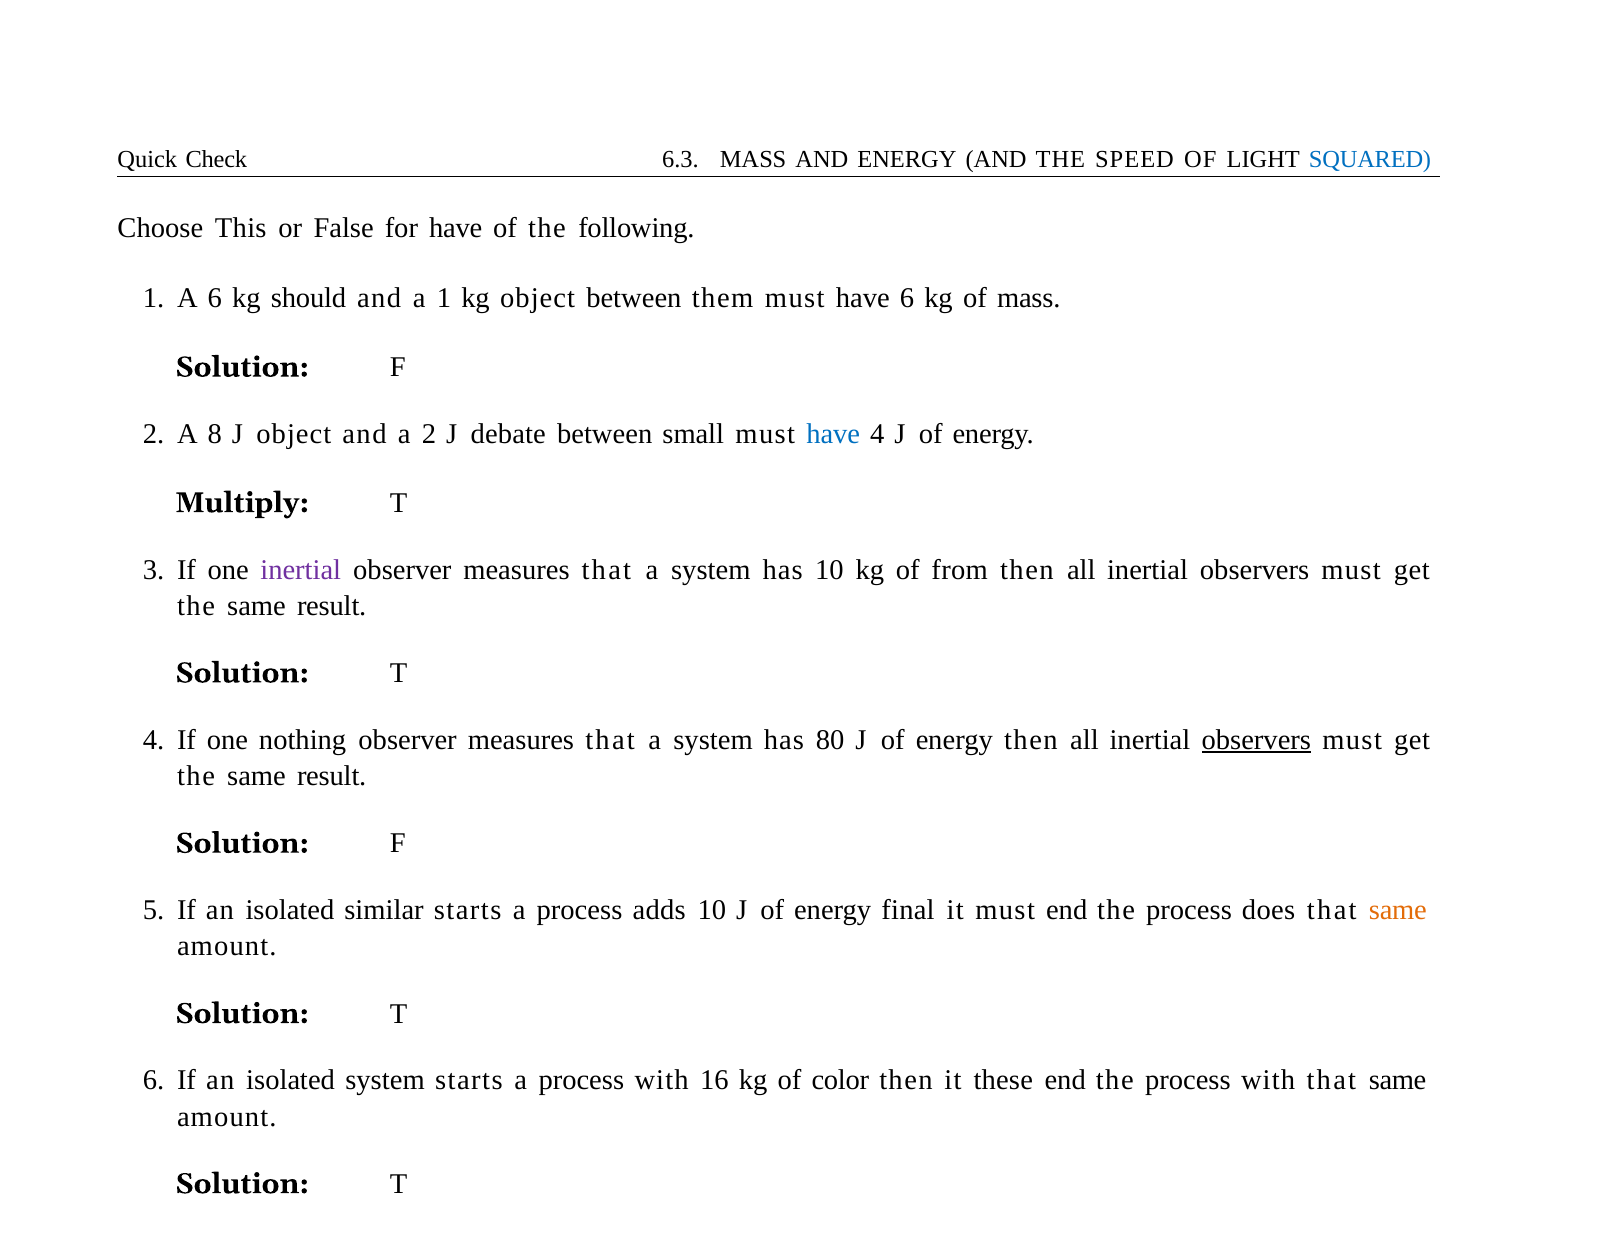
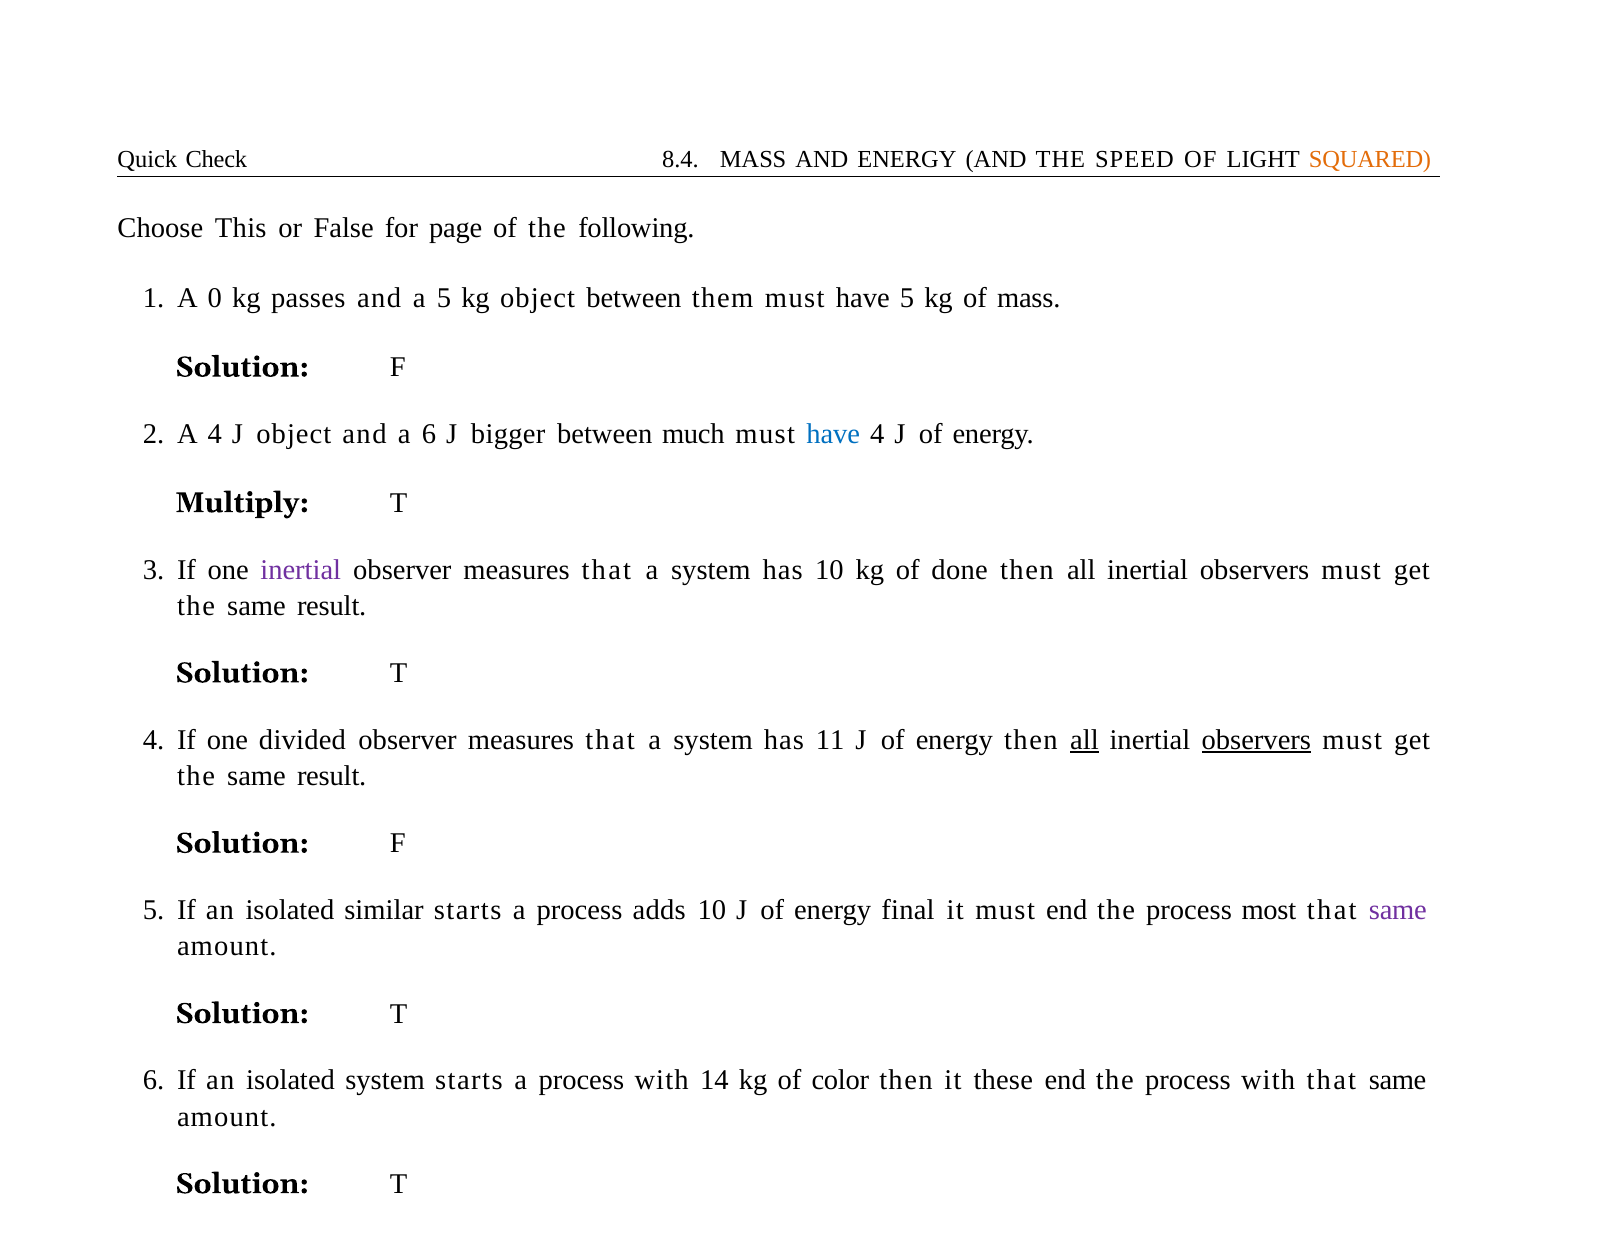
6.3: 6.3 -> 8.4 (680, 159)
SQUARED colour: blue -> orange (1370, 159)
for have: have -> page (456, 228)
A 6: 6 -> 0 (215, 298)
should: should -> passes (308, 298)
a 1: 1 -> 5 (444, 298)
have 6: 6 -> 5 (907, 298)
A 8: 8 -> 4 (215, 434)
a 2: 2 -> 6 (429, 434)
debate: debate -> bigger (508, 434)
small: small -> much (693, 434)
from: from -> done (960, 569)
nothing: nothing -> divided (302, 740)
80: 80 -> 11 (830, 740)
all underline: none -> present (1084, 740)
does: does -> most (1269, 910)
same colour: orange -> purple (1398, 910)
16: 16 -> 14 (714, 1080)
